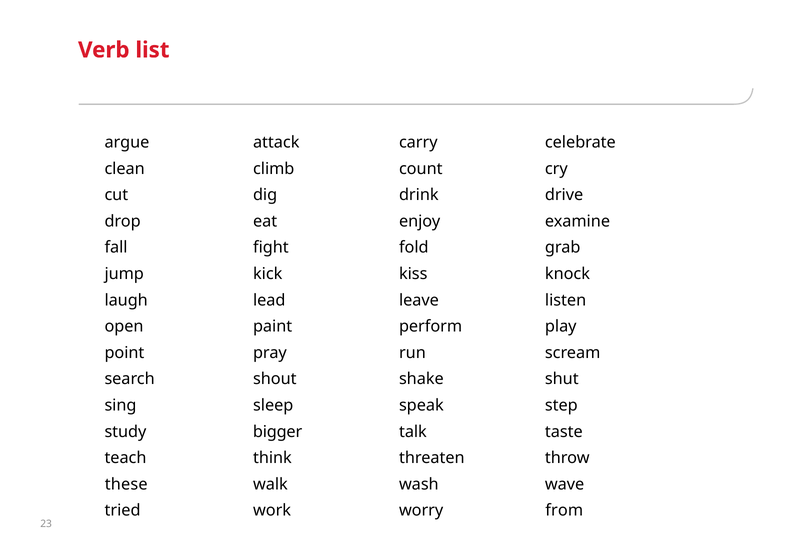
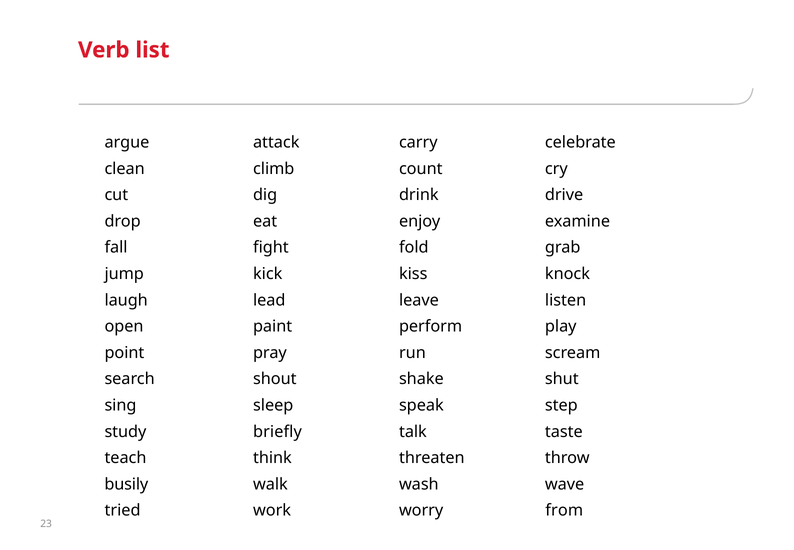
bigger: bigger -> briefly (277, 432)
these: these -> busily (126, 484)
